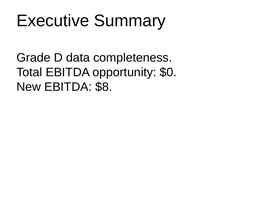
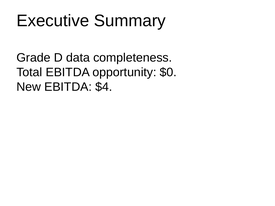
$8: $8 -> $4 (104, 87)
